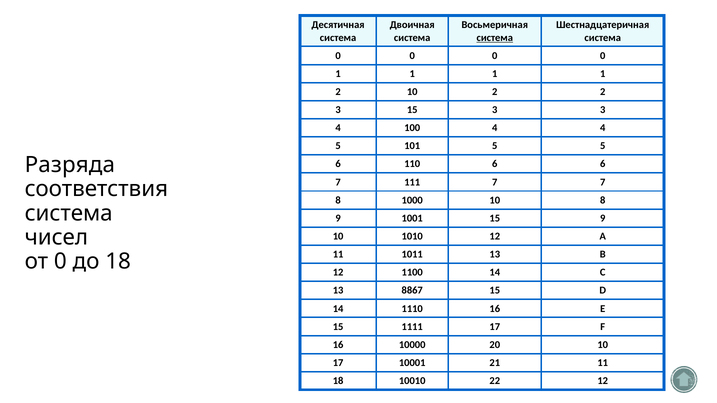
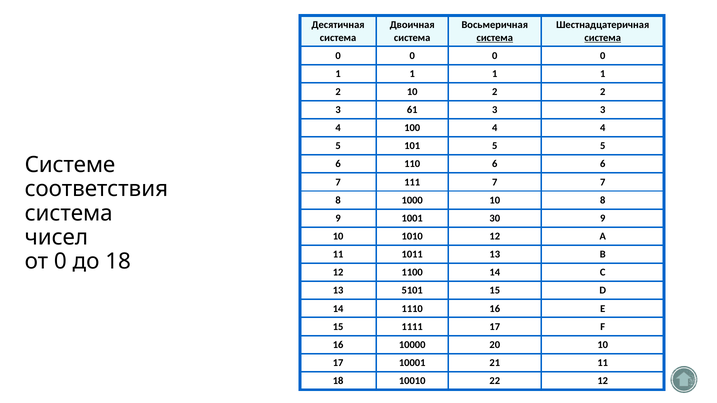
система underline: none -> present (603, 38)
3 15: 15 -> 61 (412, 110)
Разряда: Разряда -> Системе (70, 165)
1001 15: 15 -> 30 (495, 218)
8867: 8867 -> 5101 (412, 291)
